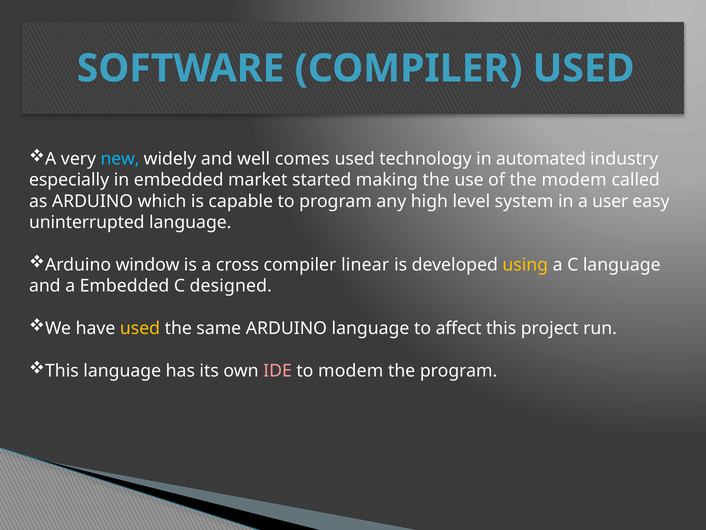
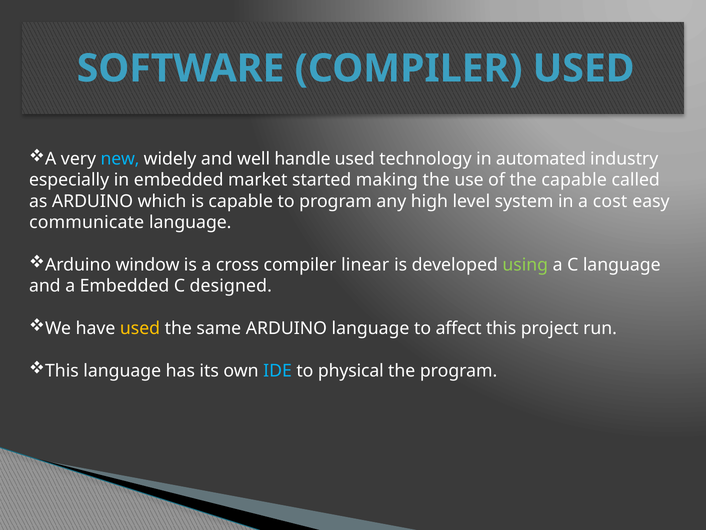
comes: comes -> handle (302, 159)
the modem: modem -> capable (574, 180)
user: user -> cost (610, 201)
uninterrupted: uninterrupted -> communicate (87, 222)
using colour: yellow -> light green (525, 265)
IDE colour: pink -> light blue (277, 370)
to modem: modem -> physical (351, 370)
